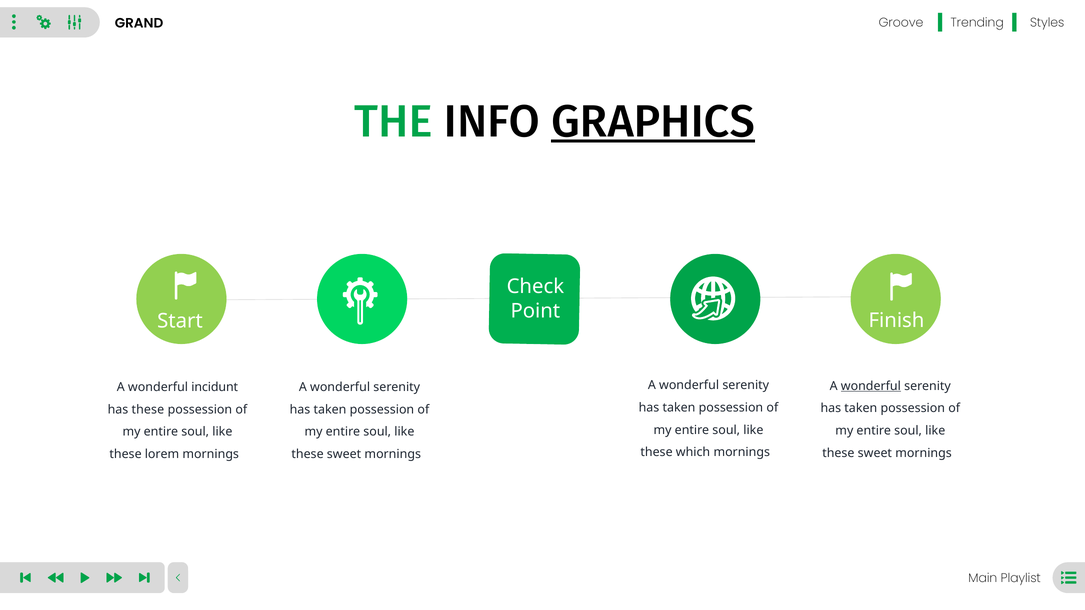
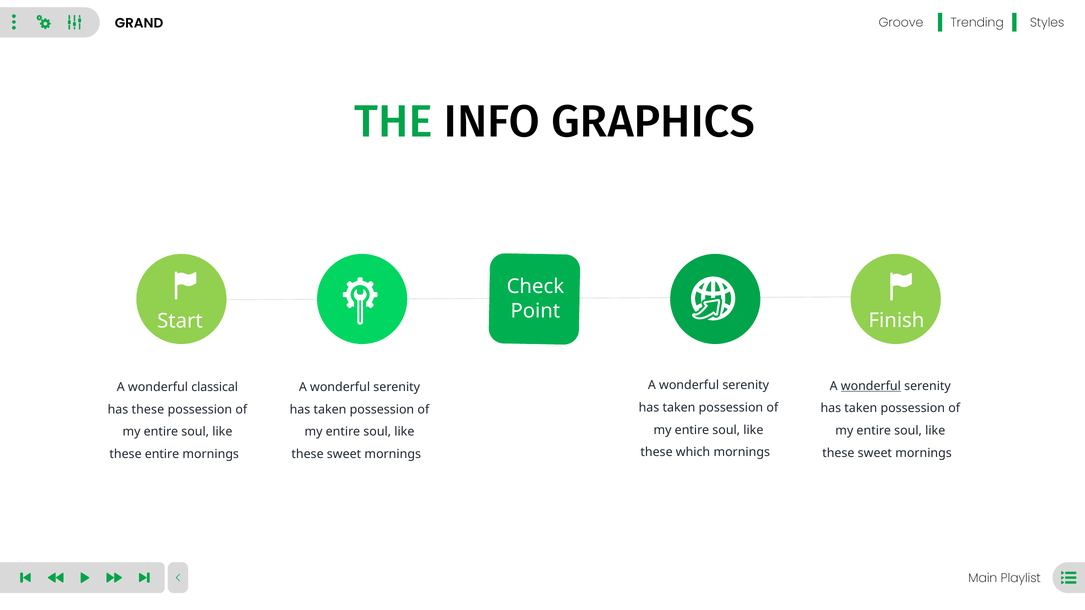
GRAPHICS underline: present -> none (653, 122)
incidunt: incidunt -> classical (215, 387)
these lorem: lorem -> entire (162, 454)
